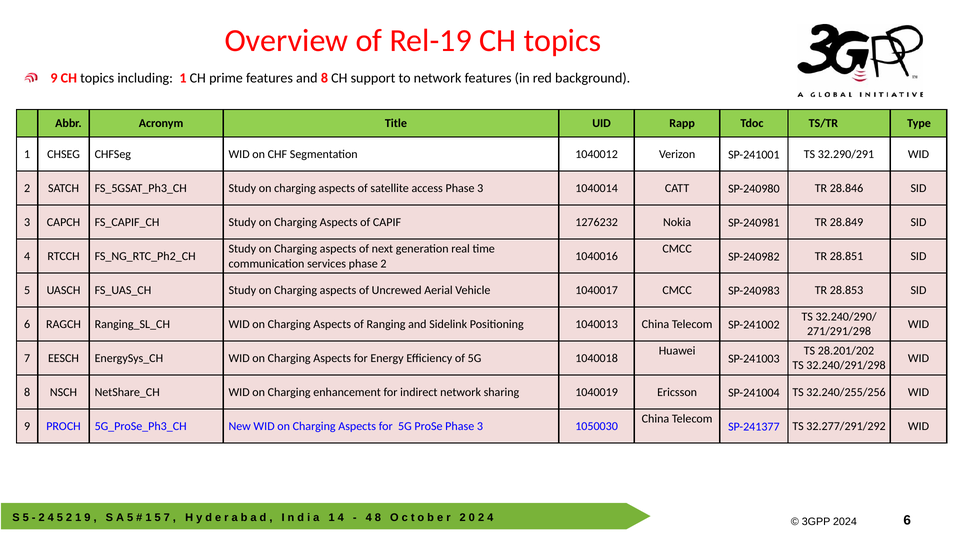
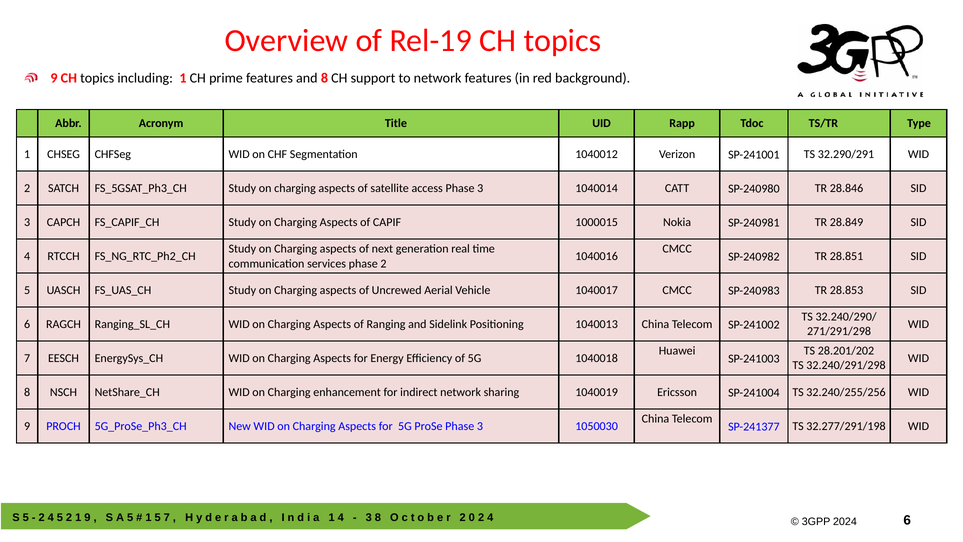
1276232: 1276232 -> 1000015 (597, 222)
32.277/291/292: 32.277/291/292 -> 32.277/291/198 (846, 426)
4: 4 -> 3 (369, 517)
